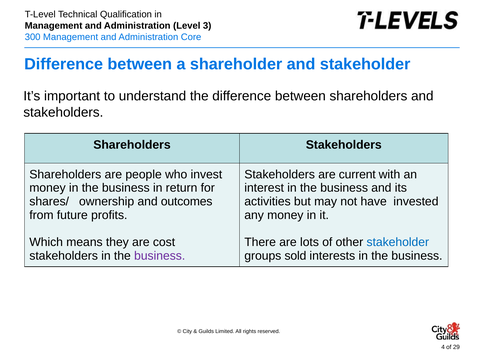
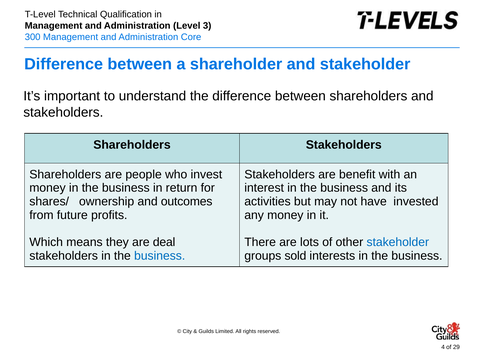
current: current -> benefit (357, 174)
cost: cost -> deal (164, 242)
business colour: purple -> blue (160, 256)
